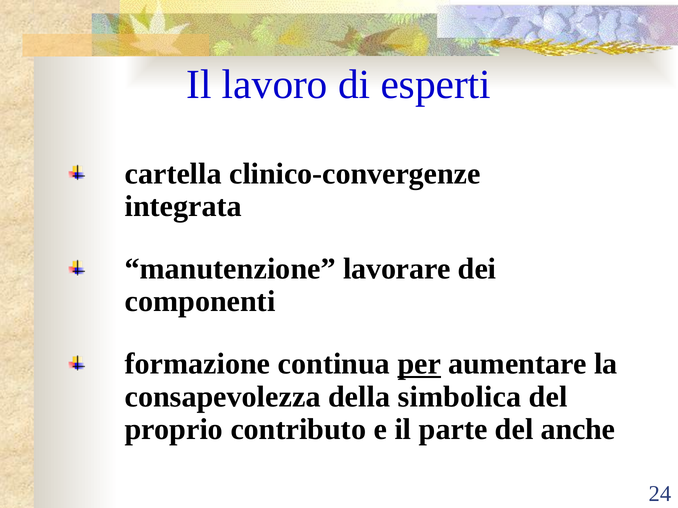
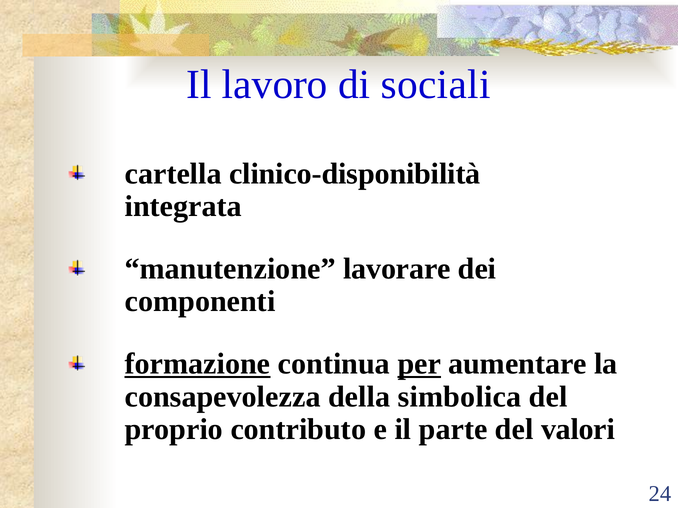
esperti: esperti -> sociali (436, 85)
clinico-convergenze: clinico-convergenze -> clinico-disponibilità (355, 174)
formazione underline: none -> present (197, 364)
anche: anche -> valori (578, 430)
